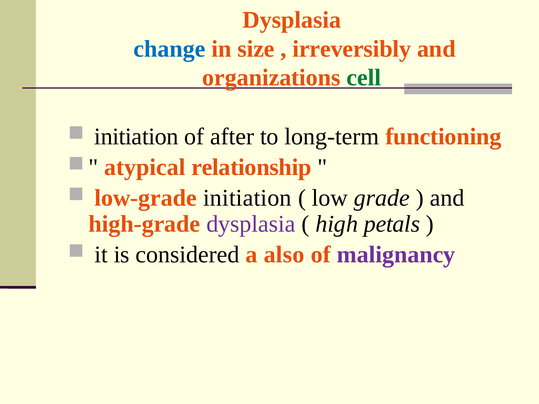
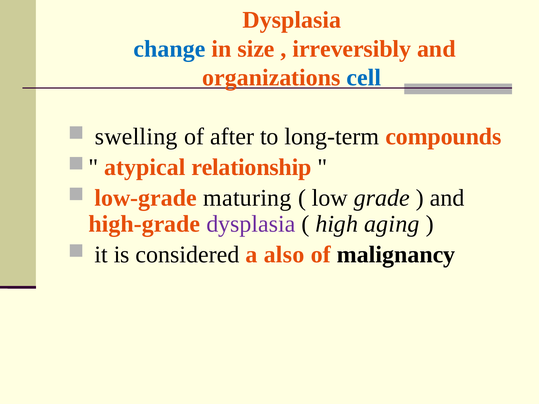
cell colour: green -> blue (364, 78)
initiation: initiation -> swelling (136, 137)
functioning: functioning -> compounds (443, 137)
low-grade initiation: initiation -> maturing (247, 198)
petals: petals -> aging (392, 224)
malignancy colour: purple -> black (396, 255)
